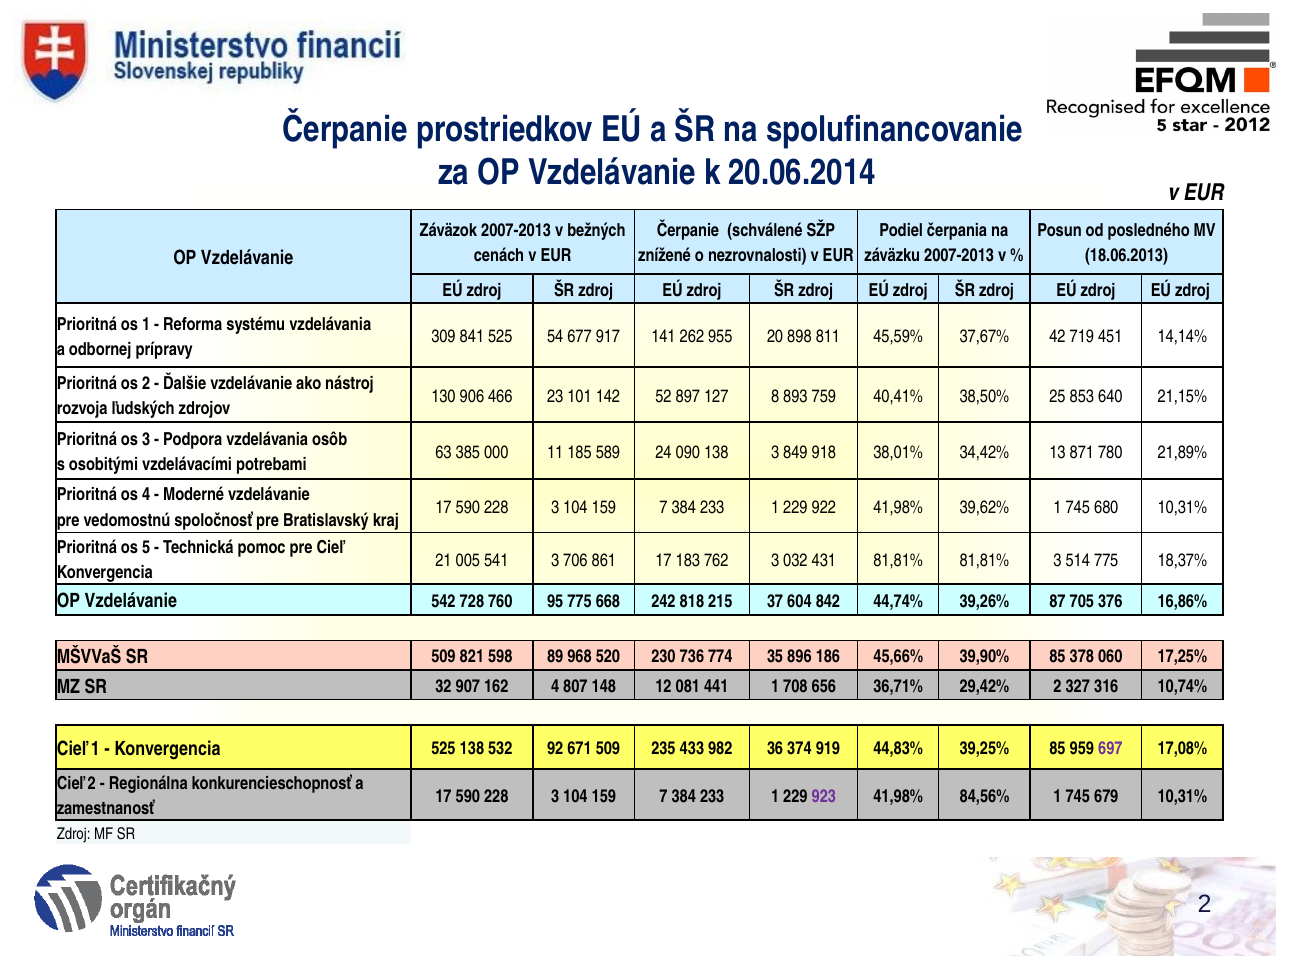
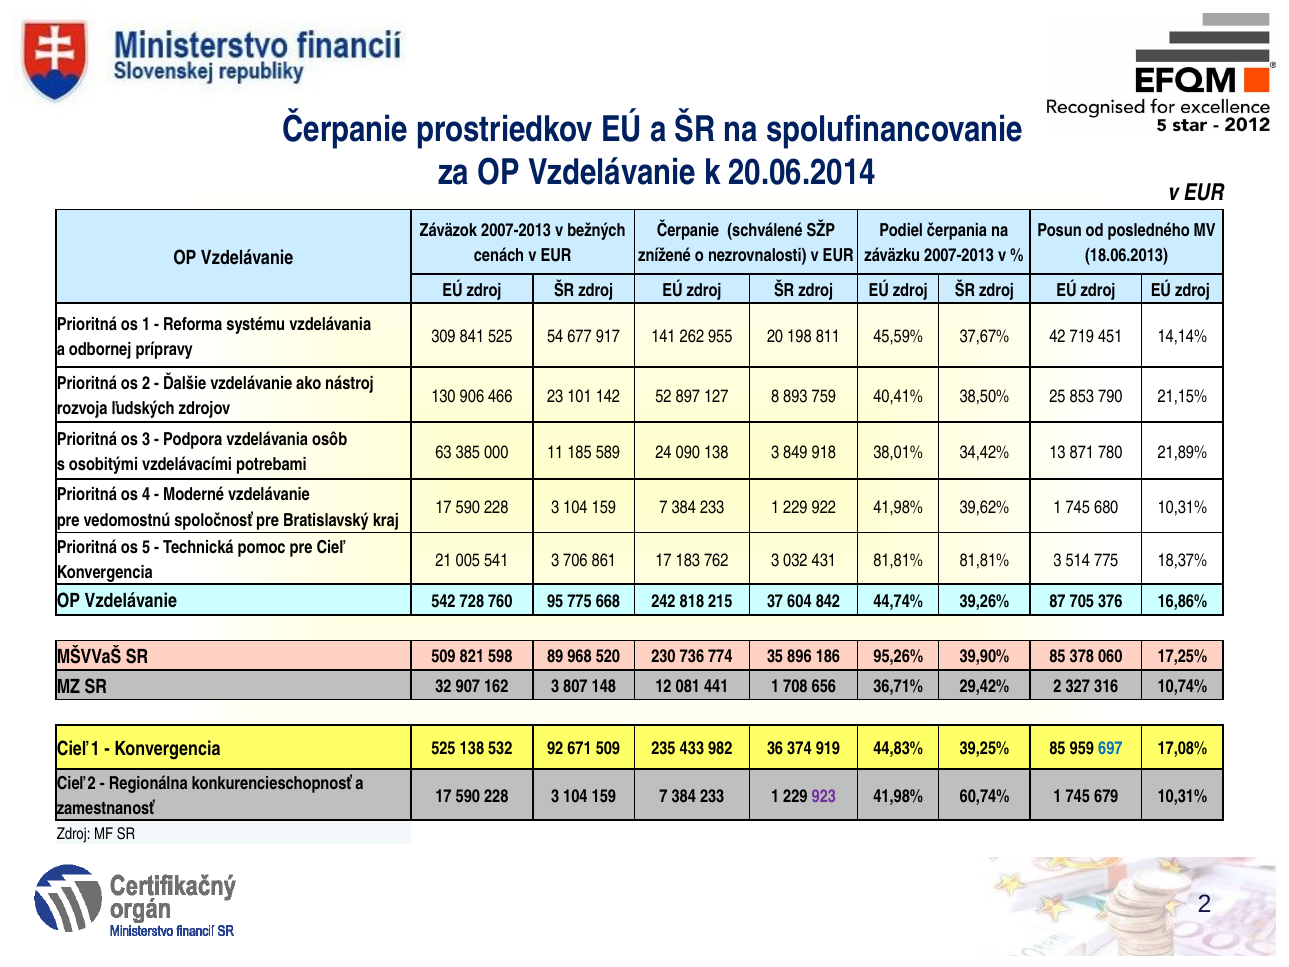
898: 898 -> 198 (799, 337)
640: 640 -> 790 (1110, 396)
45,66%: 45,66% -> 95,26% (898, 657)
162 4: 4 -> 3 (555, 687)
697 colour: purple -> blue (1110, 749)
84,56%: 84,56% -> 60,74% (985, 796)
